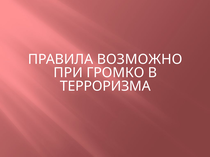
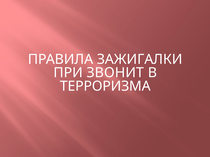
ВОЗМОЖНО: ВОЗМОЖНО -> ЗАЖИГАЛКИ (140, 59)
ГРОМКО: ГРОМКО -> ЗВОНИТ (115, 73)
